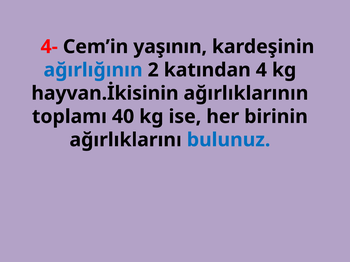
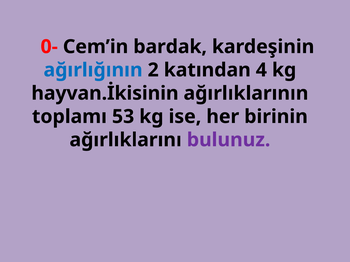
4-: 4- -> 0- (49, 47)
yaşının: yaşının -> bardak (170, 47)
40: 40 -> 53 (123, 117)
bulunuz colour: blue -> purple (229, 140)
